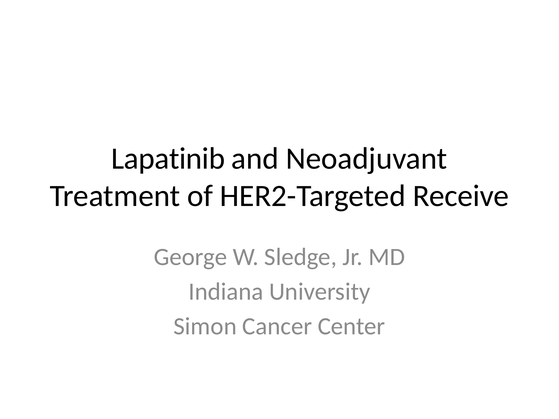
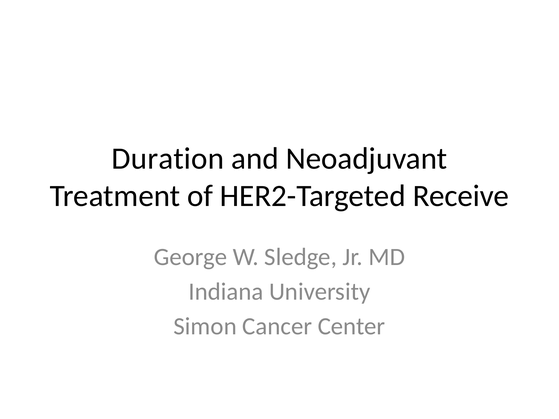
Lapatinib: Lapatinib -> Duration (168, 159)
